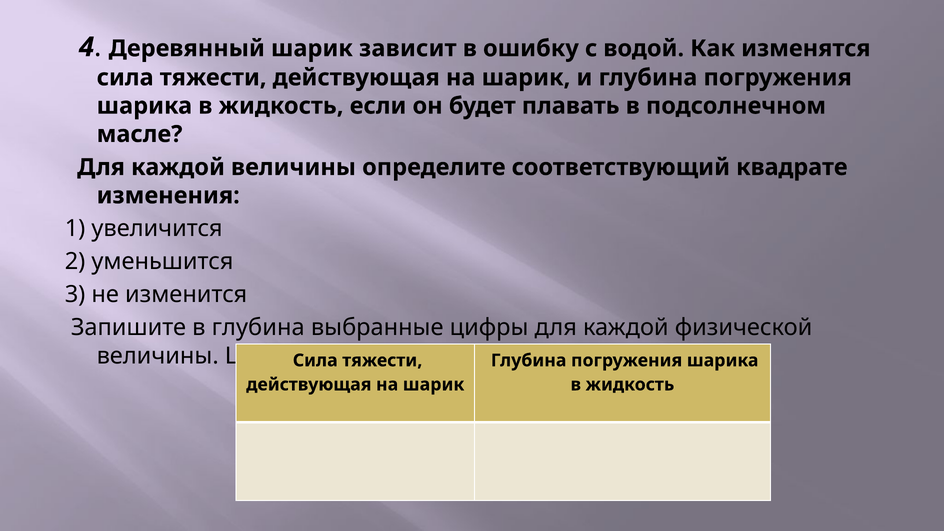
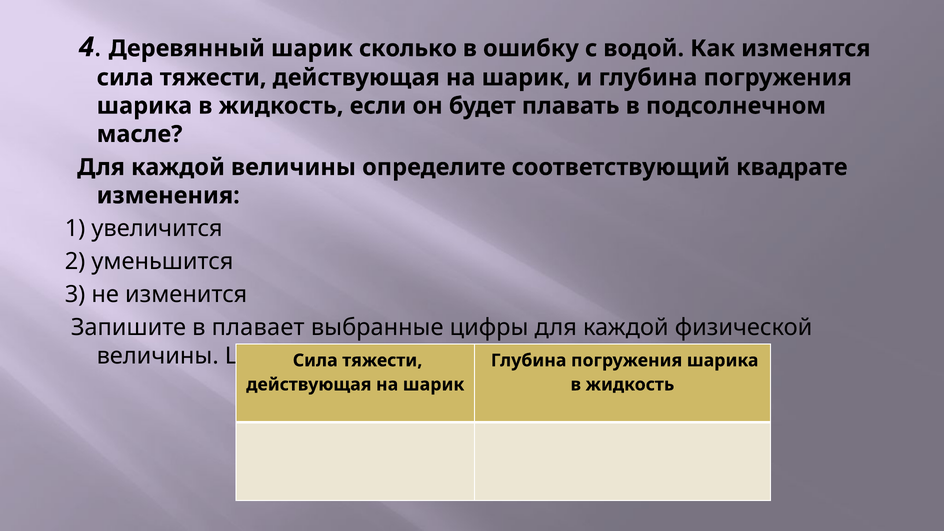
зависит: зависит -> сколько (408, 48)
в глубина: глубина -> плавает (258, 328)
